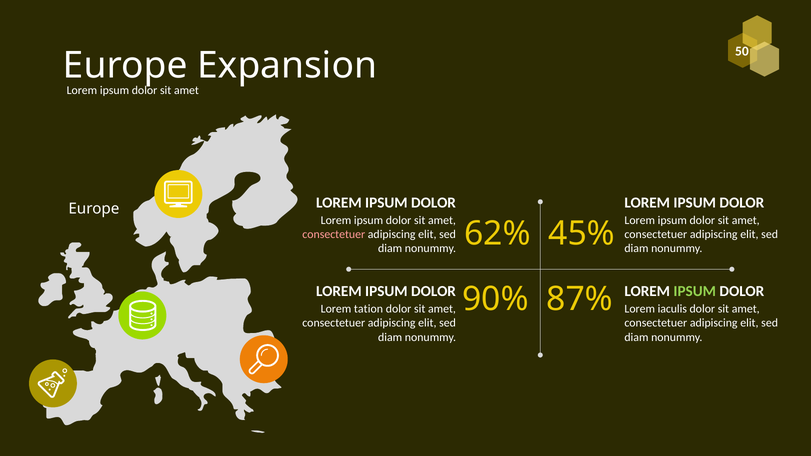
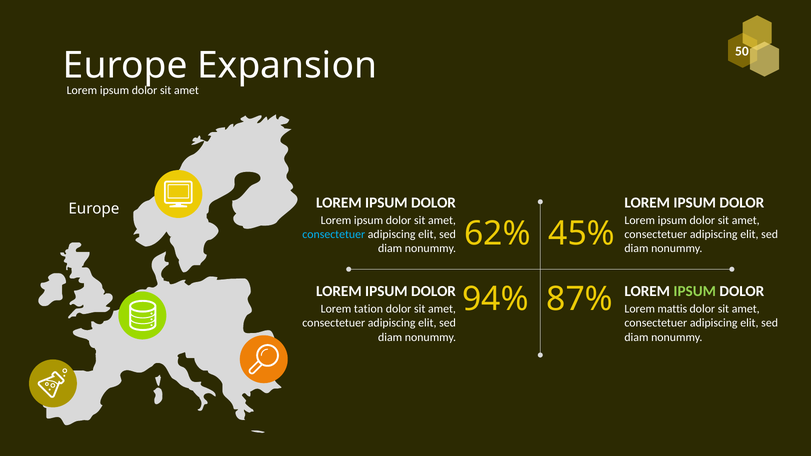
consectetuer colour: pink -> light blue (334, 234)
90%: 90% -> 94% (496, 299)
iaculis: iaculis -> mattis (672, 309)
